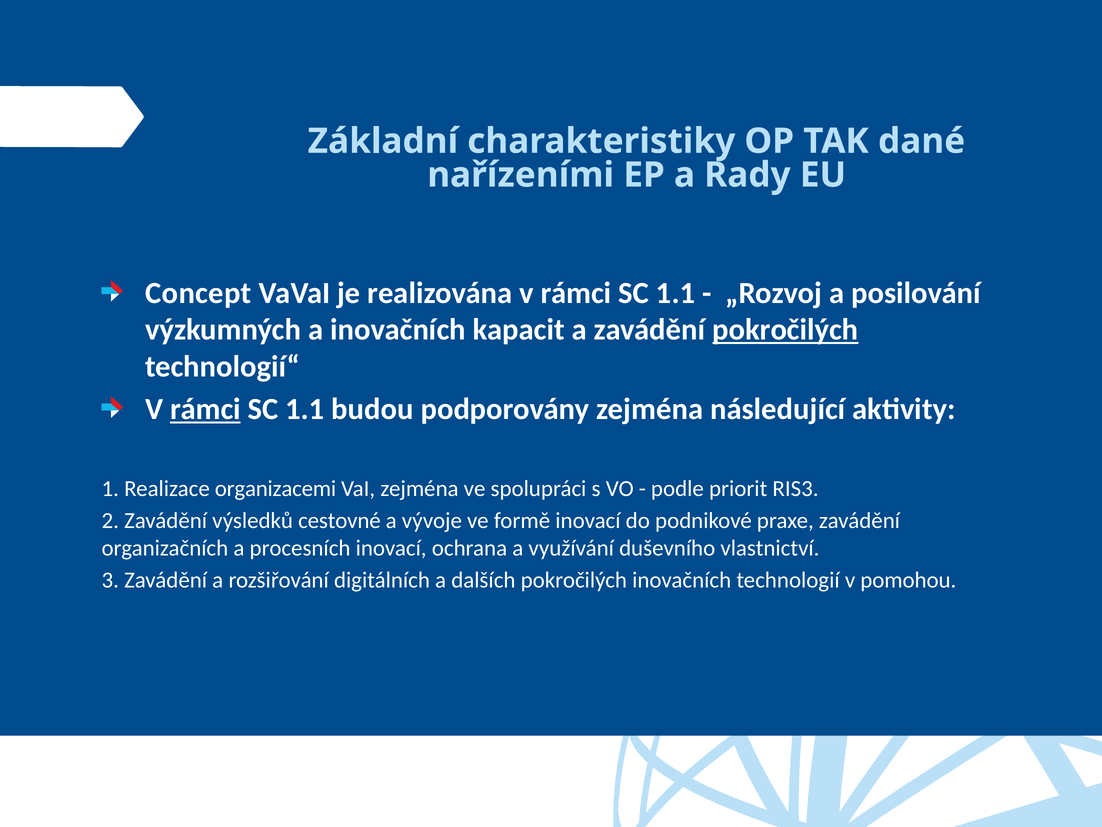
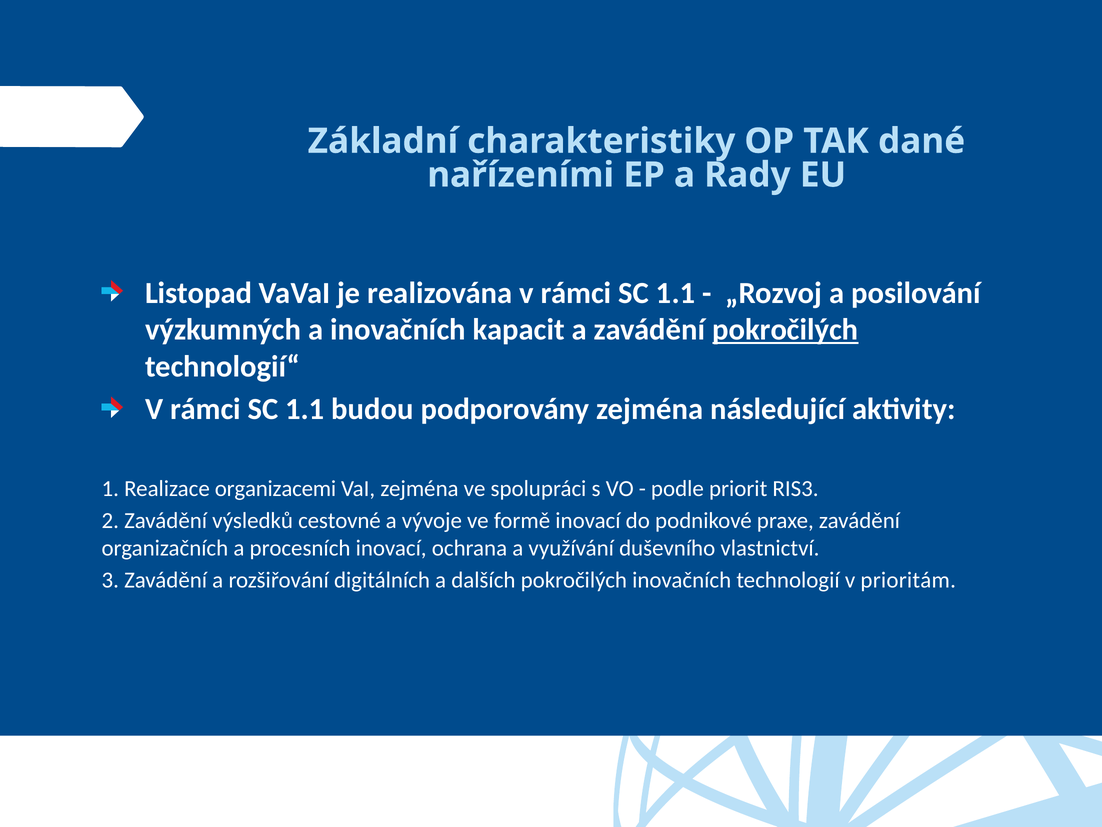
Concept: Concept -> Listopad (199, 293)
rámci underline: present -> none (205, 409)
pomohou: pomohou -> prioritám (908, 580)
